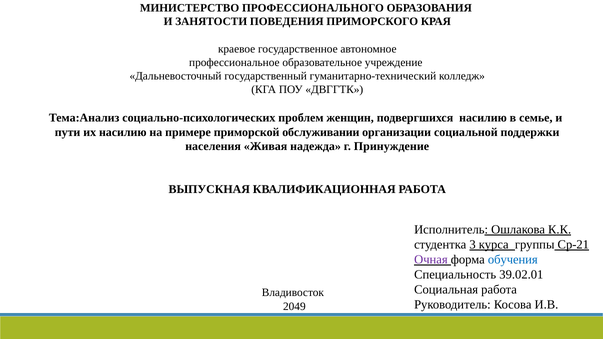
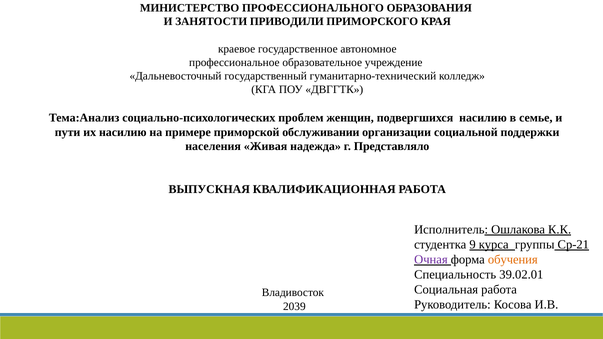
ПОВЕДЕНИЯ: ПОВЕДЕНИЯ -> ПРИВОДИЛИ (287, 22)
Принуждение: Принуждение -> Представляло (392, 147)
3: 3 -> 9 (473, 245)
обучения colour: blue -> orange (513, 260)
2049: 2049 -> 2039 (294, 307)
